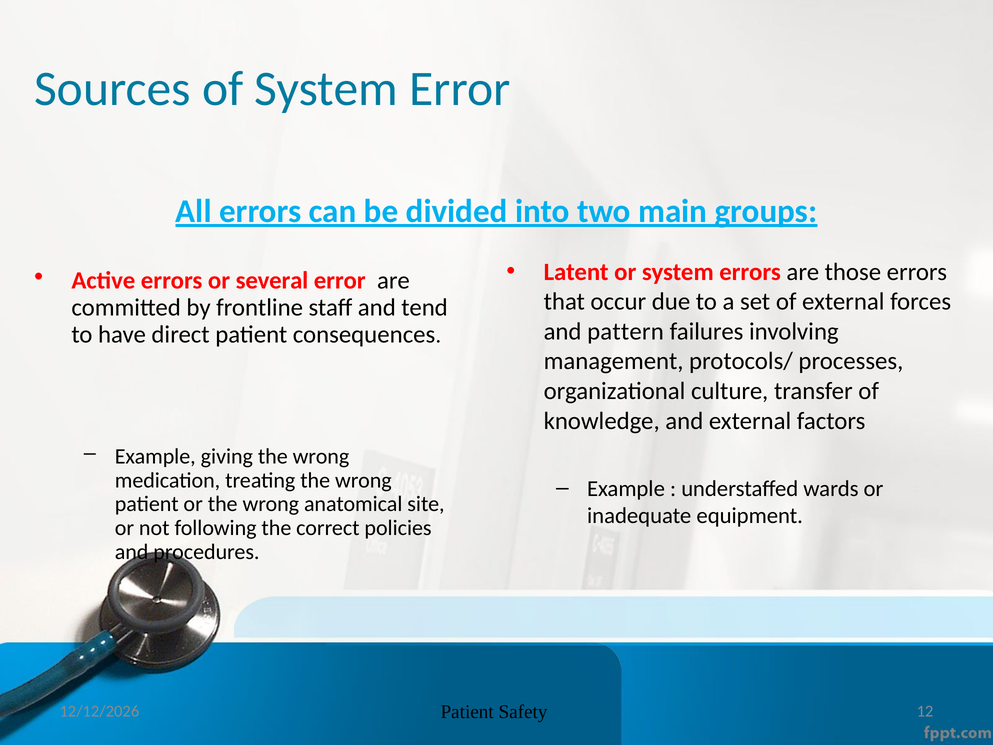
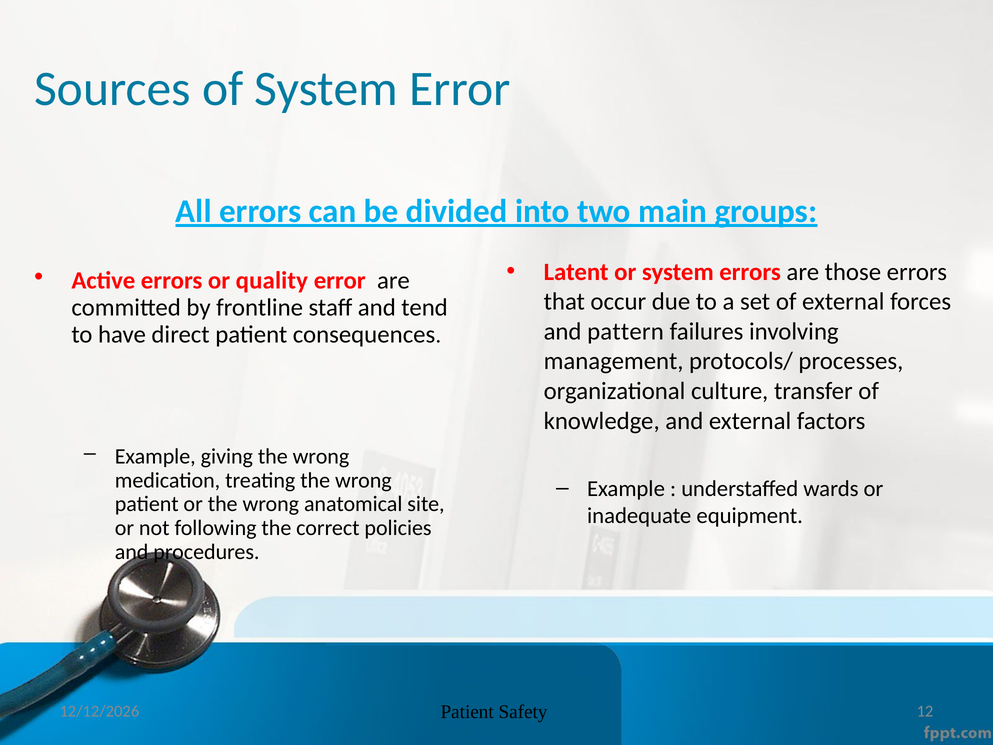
several: several -> quality (272, 281)
